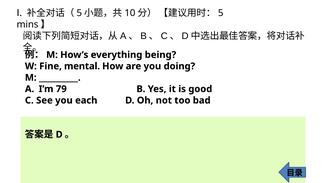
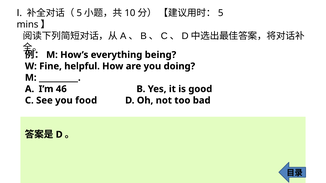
mental: mental -> helpful (82, 66)
79: 79 -> 46 (61, 89)
each: each -> food (86, 101)
